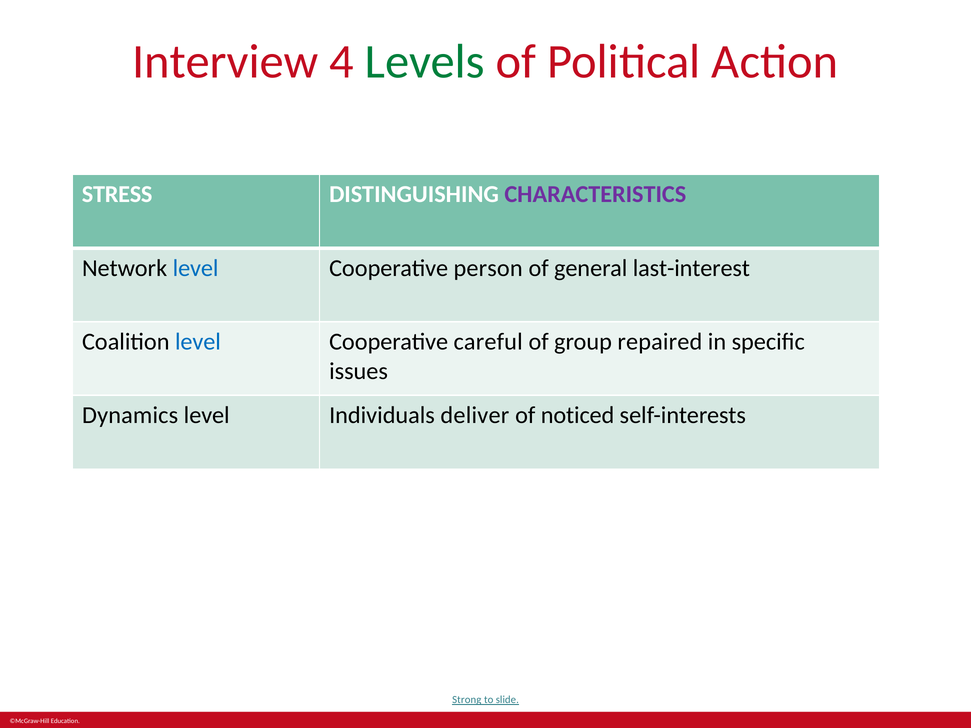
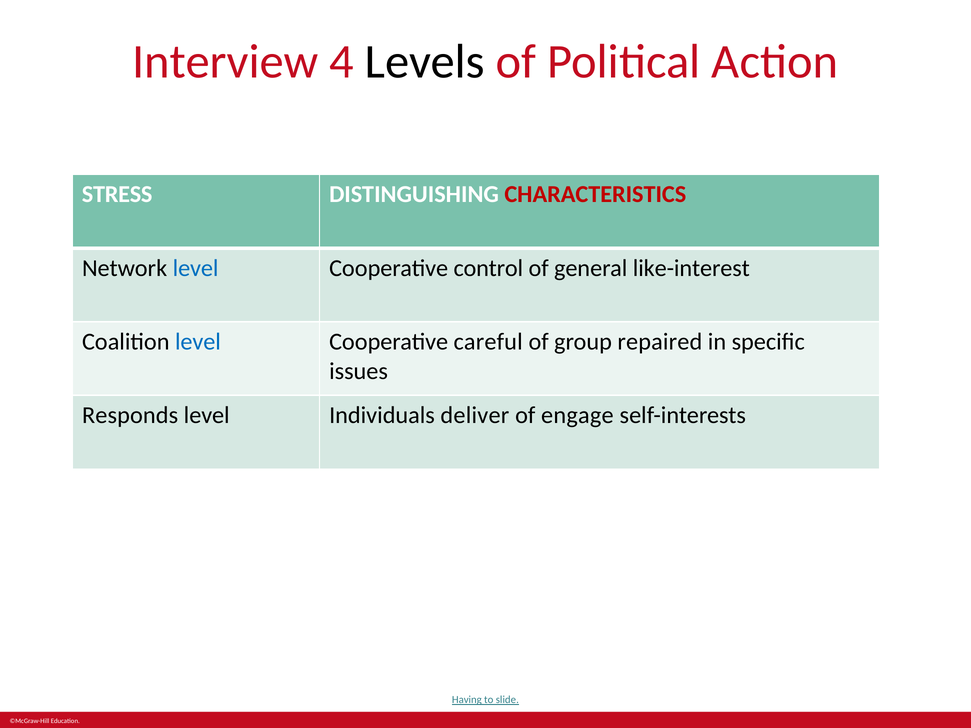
Levels colour: green -> black (425, 62)
CHARACTERISTICS colour: purple -> red (595, 195)
person: person -> control (488, 268)
last-interest: last-interest -> like-interest (691, 268)
Dynamics: Dynamics -> Responds (130, 415)
noticed: noticed -> engage (577, 415)
Strong: Strong -> Having (467, 700)
